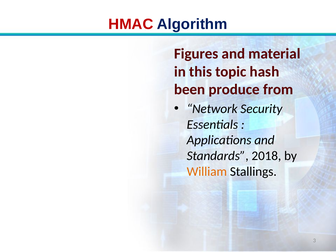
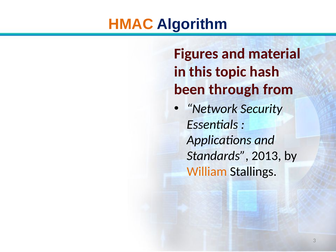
HMAC colour: red -> orange (131, 24)
produce: produce -> through (234, 90)
2018: 2018 -> 2013 (266, 156)
